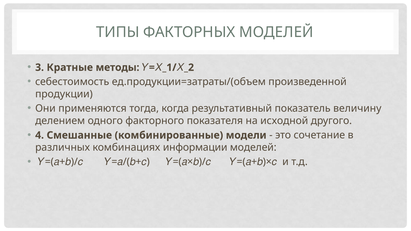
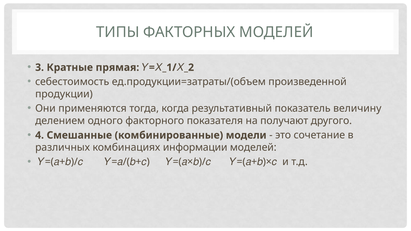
методы: методы -> прямая (117, 68)
исходной: исходной -> получают (284, 121)
